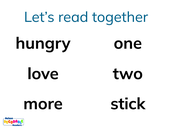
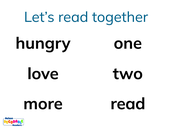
stick: stick -> read (128, 104)
